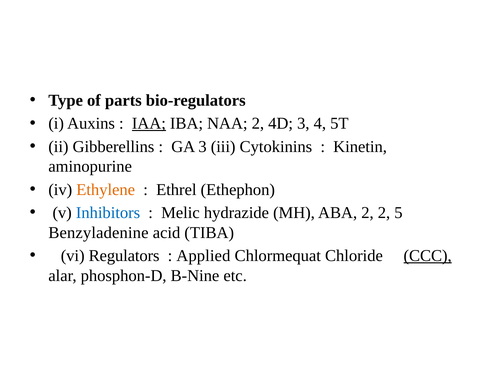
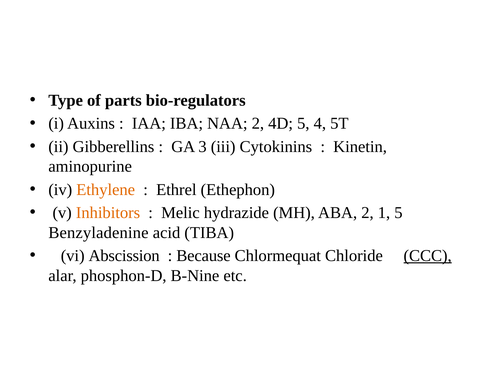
IAA underline: present -> none (149, 124)
4D 3: 3 -> 5 (303, 124)
Inhibitors colour: blue -> orange (108, 213)
2 2: 2 -> 1 (384, 213)
Regulators: Regulators -> Abscission (124, 256)
Applied: Applied -> Because (203, 256)
